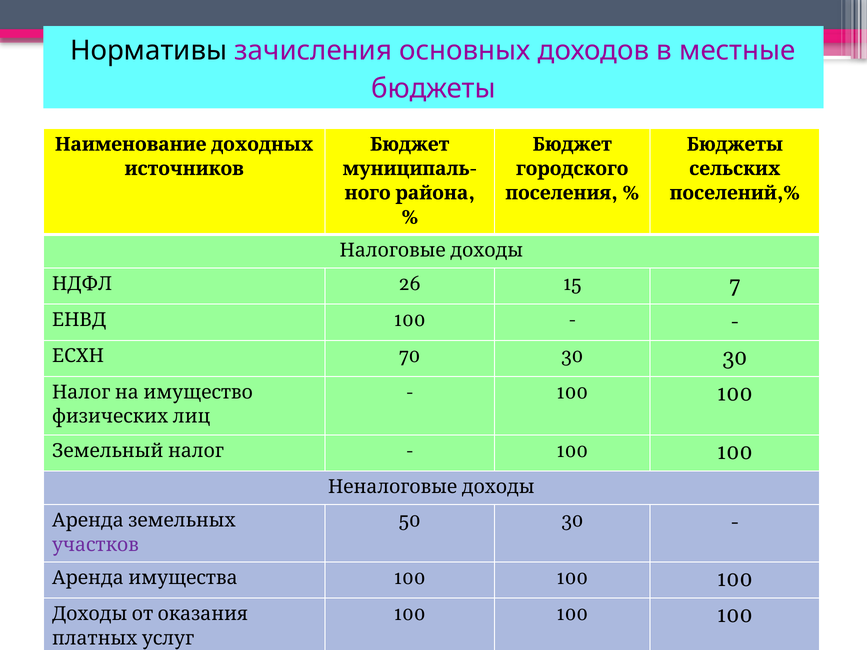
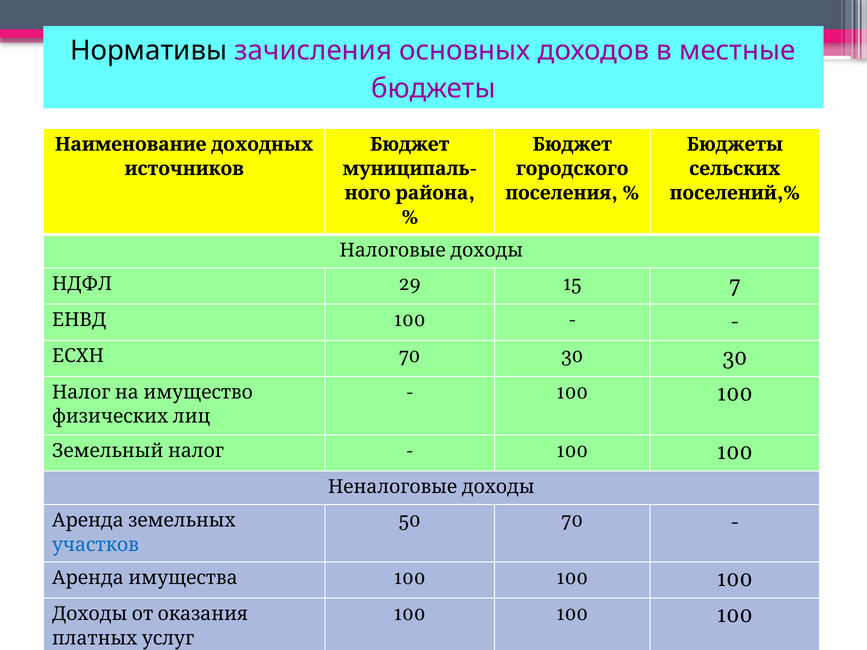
26: 26 -> 29 (410, 284)
50 30: 30 -> 70 (572, 521)
участков colour: purple -> blue (95, 545)
